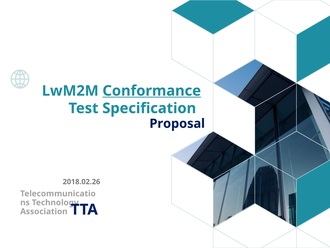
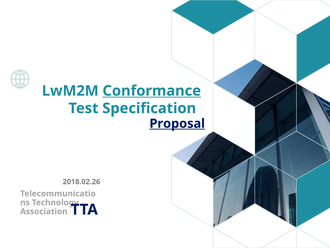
Proposal underline: none -> present (177, 123)
